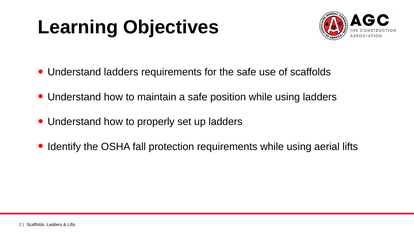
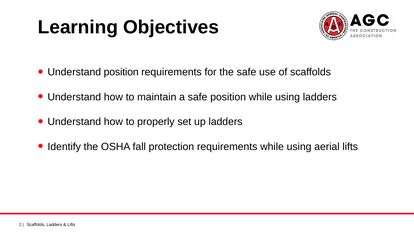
Understand ladders: ladders -> position (121, 72)
